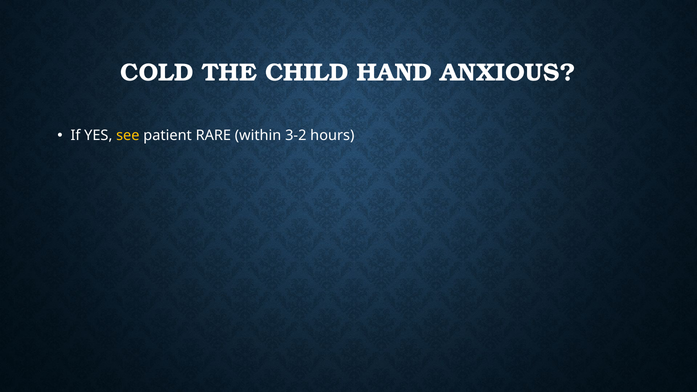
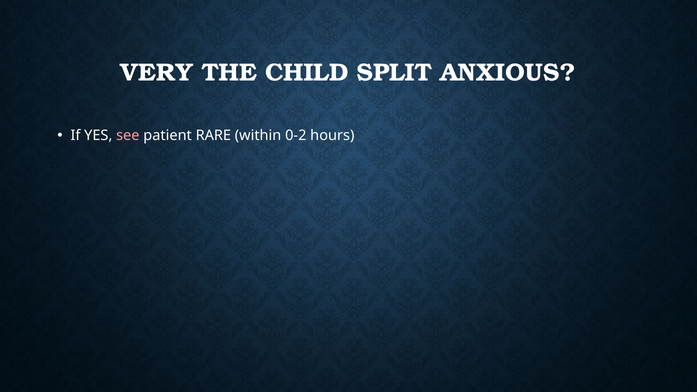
COLD: COLD -> VERY (157, 73)
HAND: HAND -> SPLIT (394, 73)
see colour: yellow -> pink (128, 136)
3-2: 3-2 -> 0-2 (296, 136)
